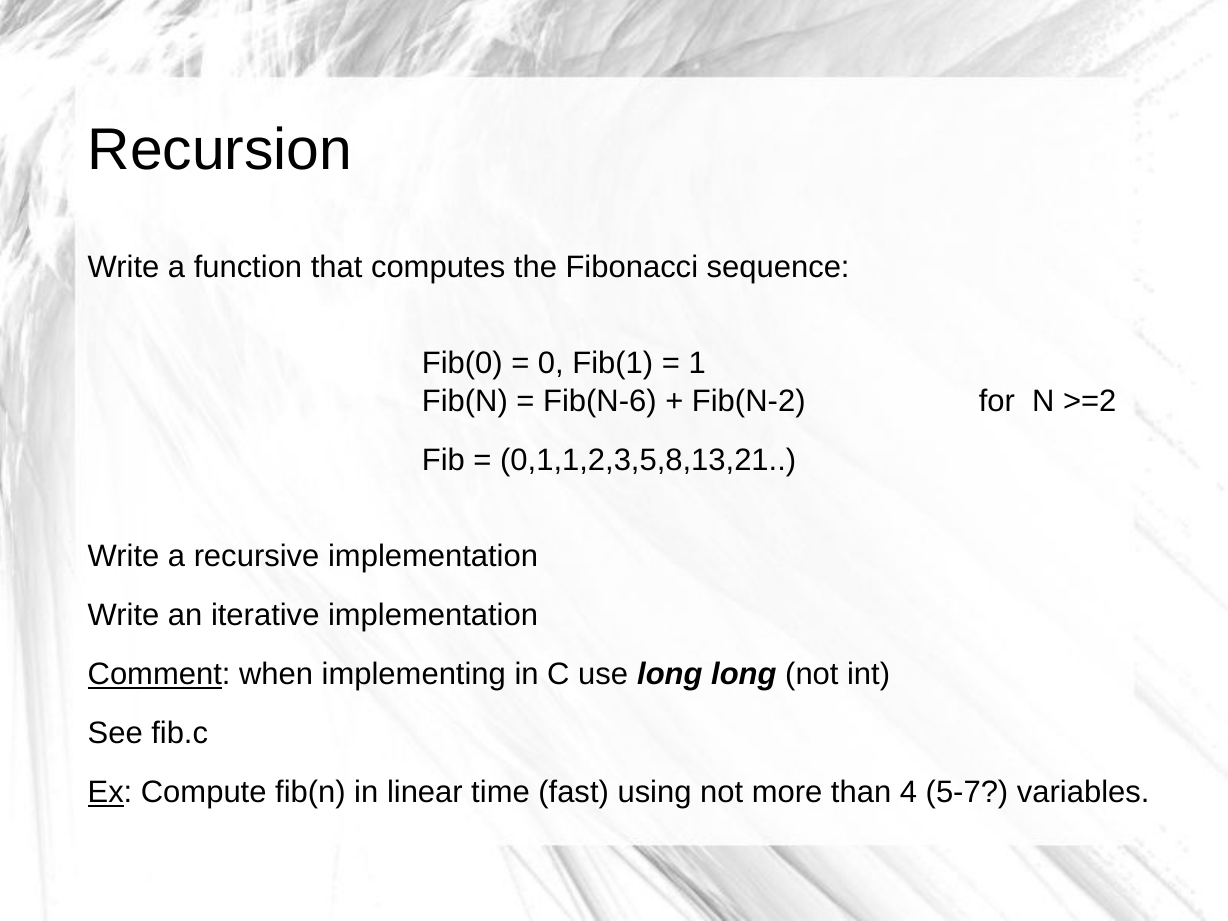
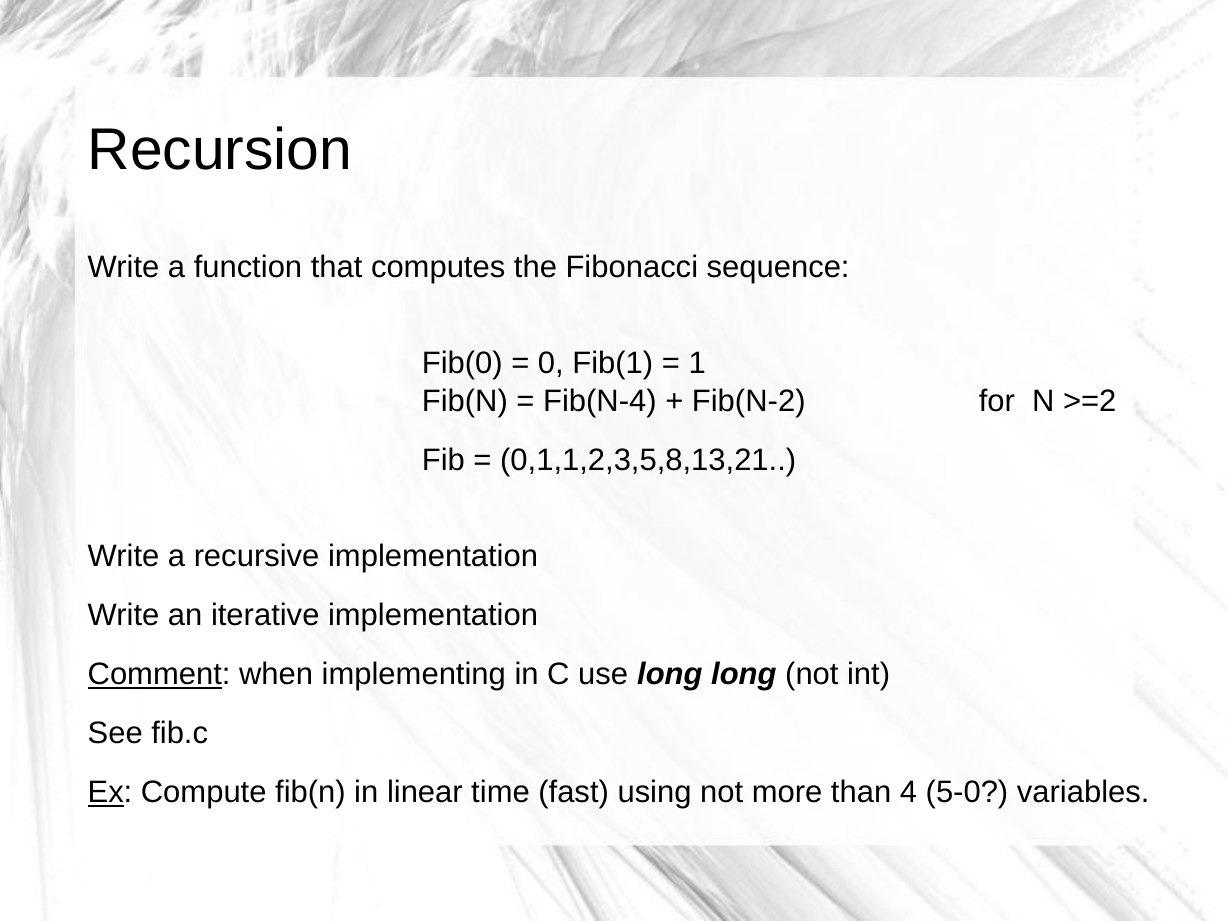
Fib(N-6: Fib(N-6 -> Fib(N-4 (600, 401)
5-7: 5-7 -> 5-0 (967, 792)
